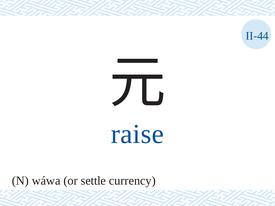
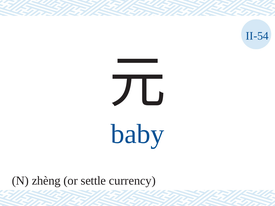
II-44: II-44 -> II-54 (257, 36)
raise: raise -> baby (137, 134)
wáwa: wáwa -> zhèng (46, 181)
